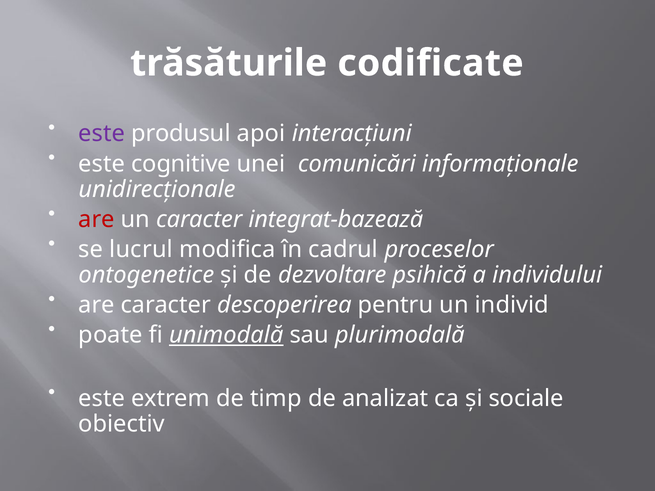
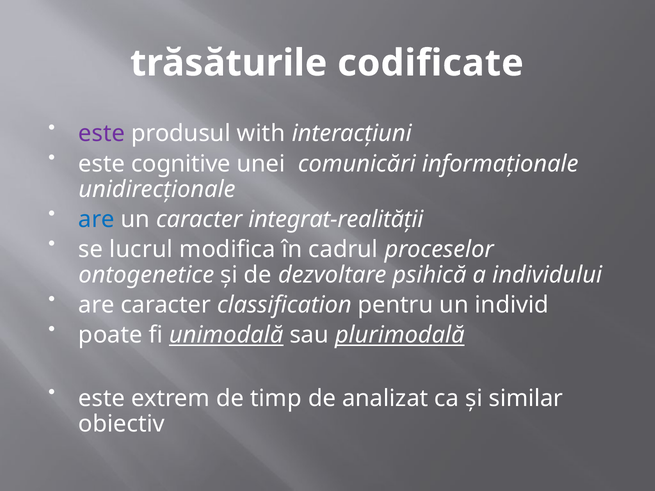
apoi: apoi -> with (261, 134)
are colour: red -> blue (97, 219)
integrat-bazează: integrat-bazează -> integrat-realităţii (336, 219)
descoperirea: descoperirea -> classification (284, 305)
plurimodală underline: none -> present (400, 335)
sociale: sociale -> similar (526, 398)
